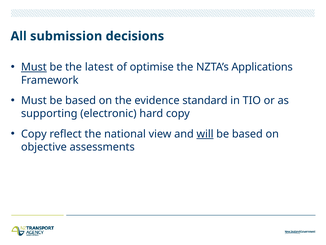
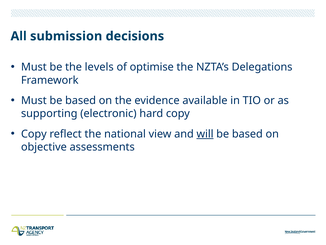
Must underline: present -> none (34, 67)
latest: latest -> levels (99, 67)
Applications: Applications -> Delegations (262, 67)
standard: standard -> available (205, 100)
